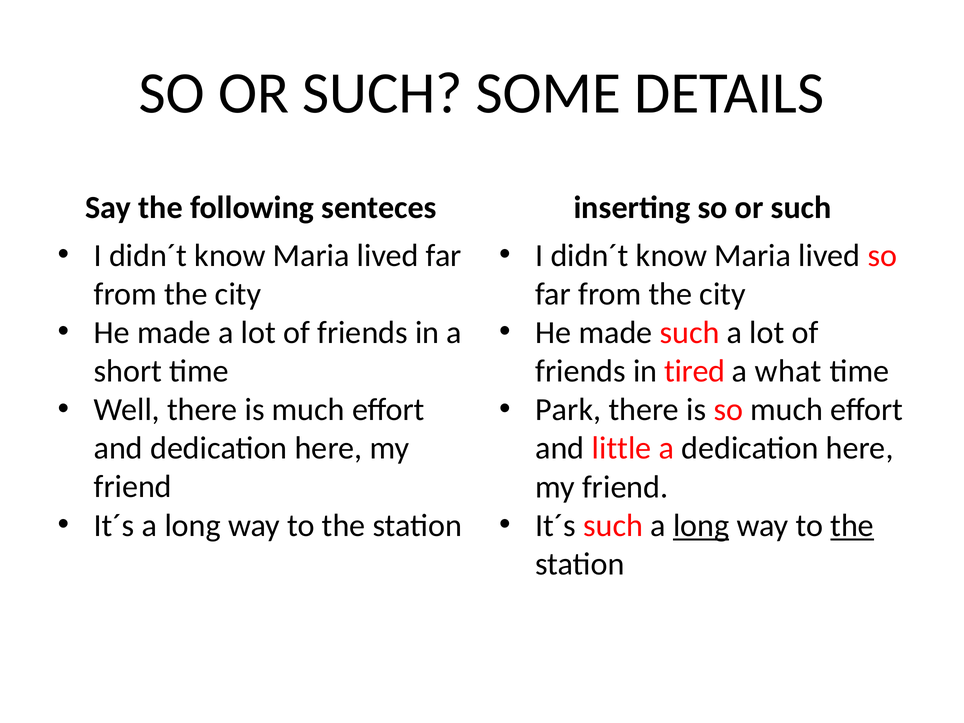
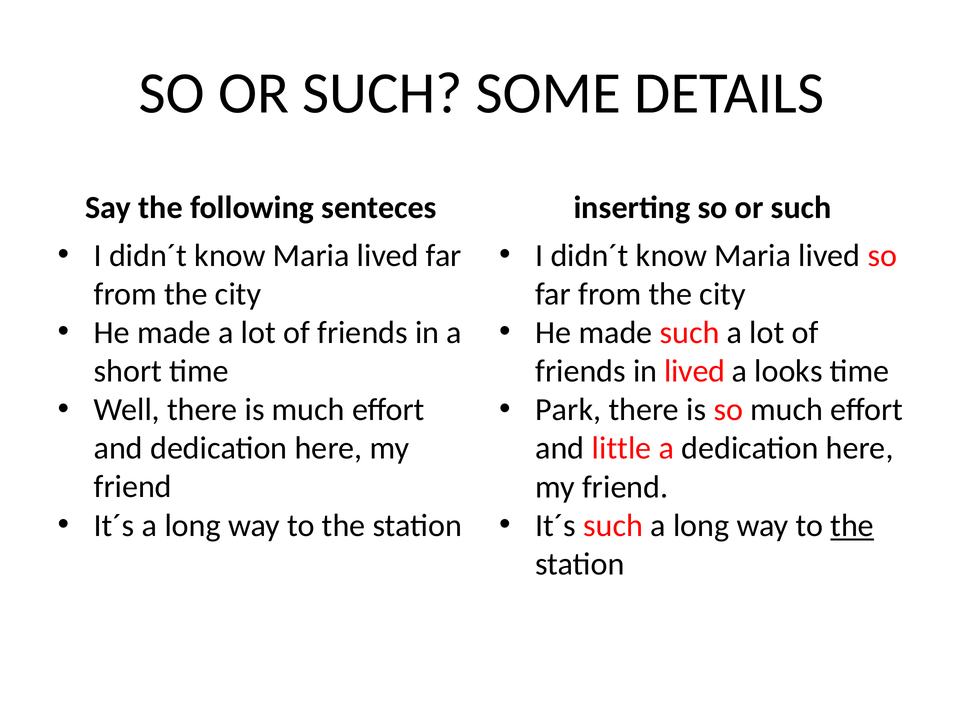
in tired: tired -> lived (695, 371)
what: what -> looks (788, 371)
long underline: present -> none (701, 525)
